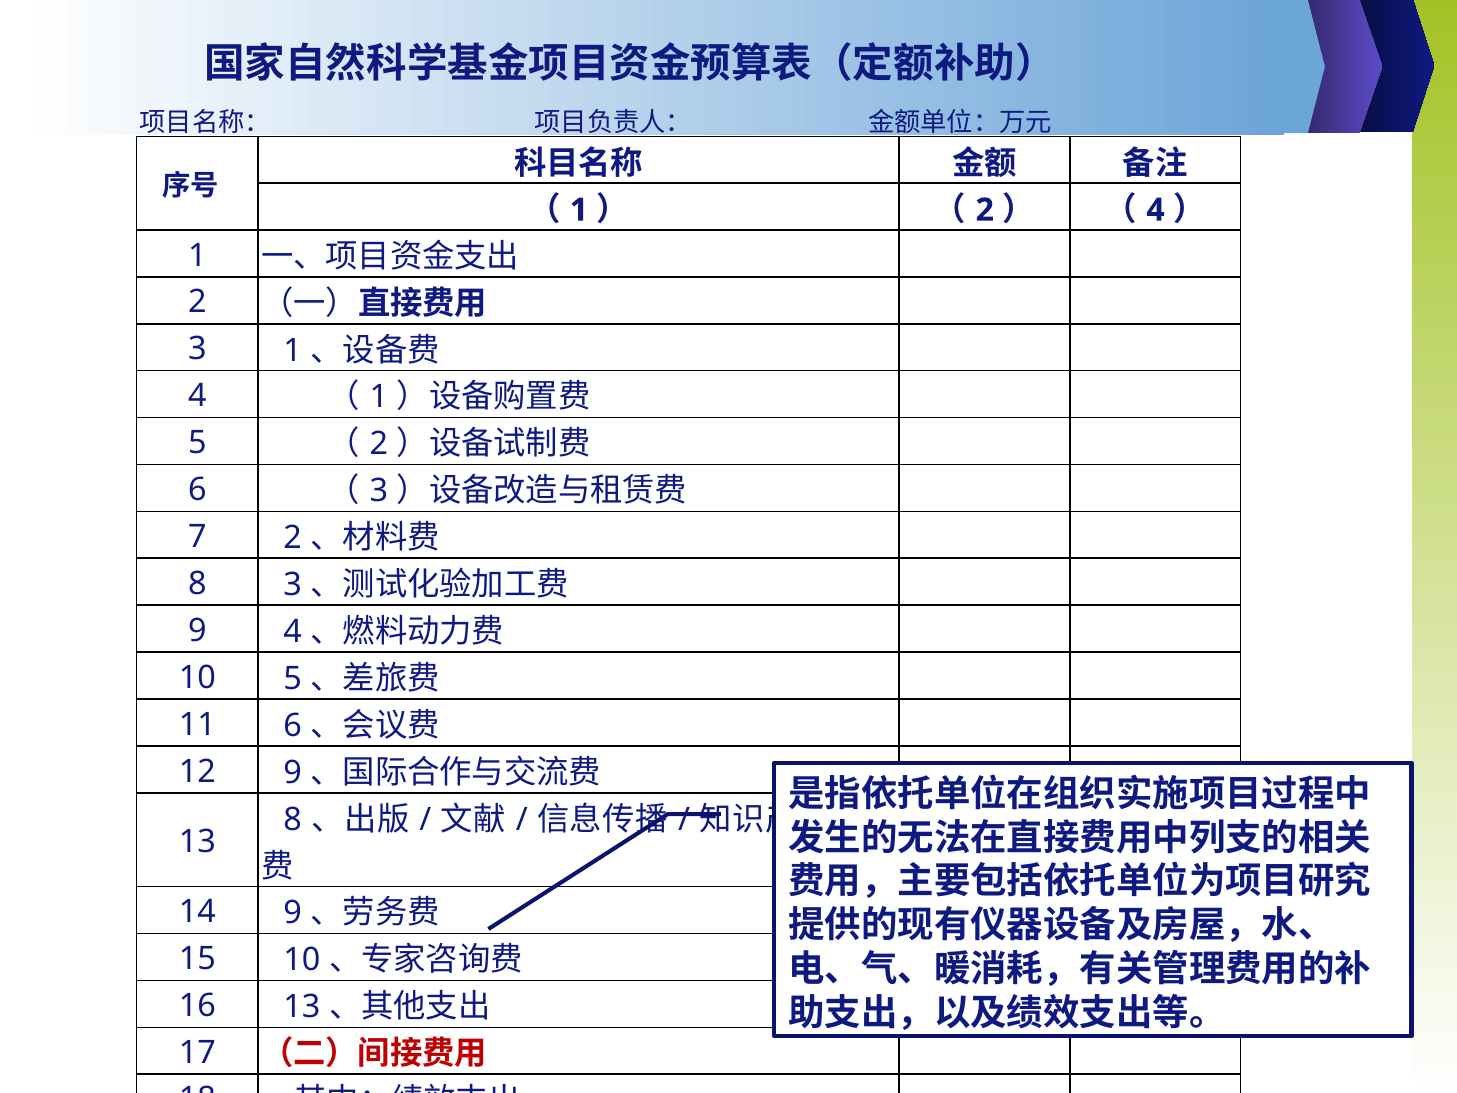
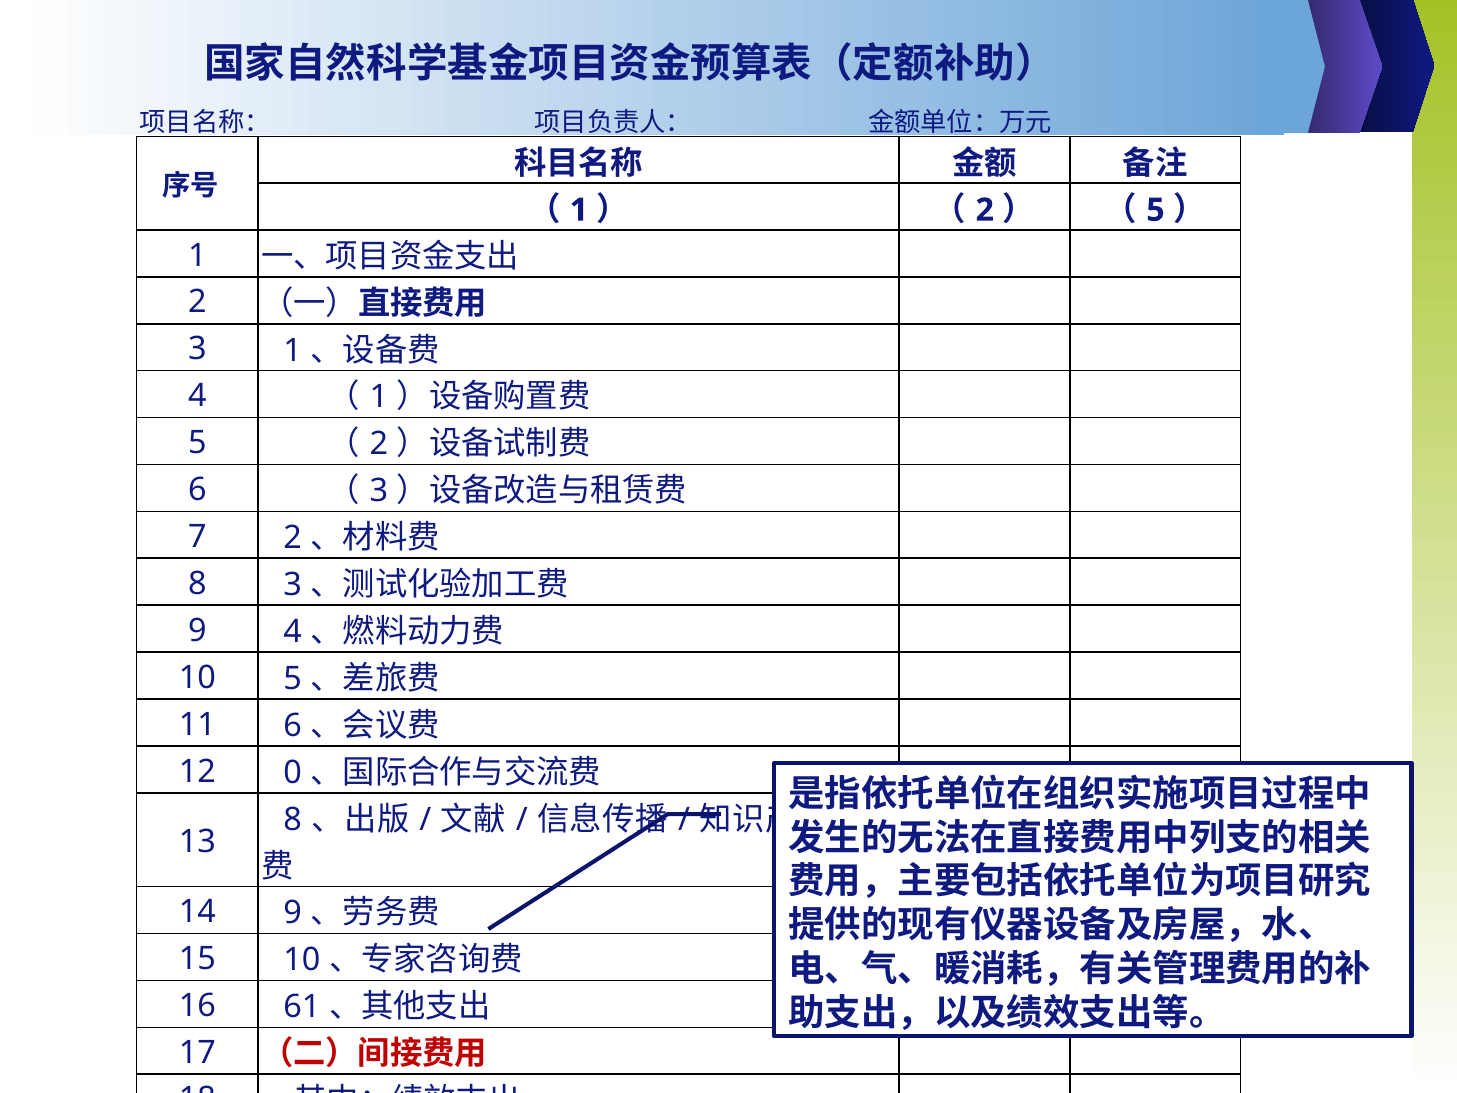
4: 4 -> 5 (1156, 210)
12 9: 9 -> 0 (293, 773)
16 13: 13 -> 61 (302, 1007)
